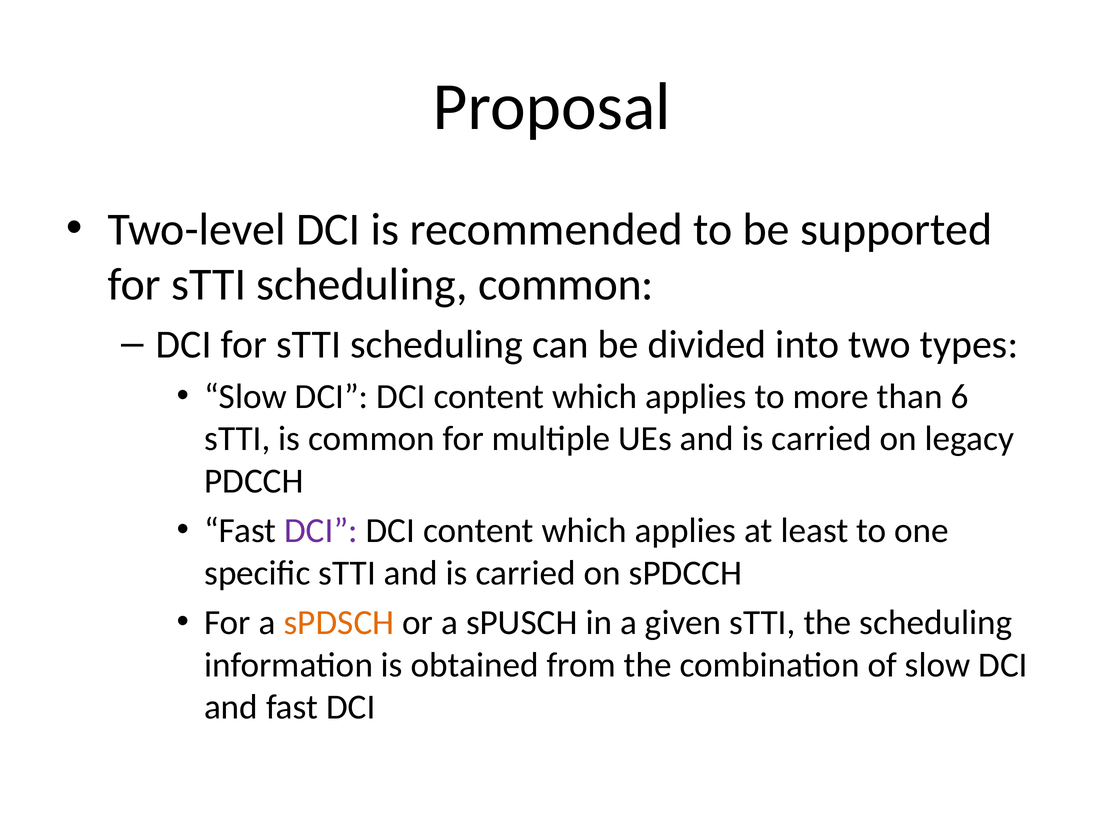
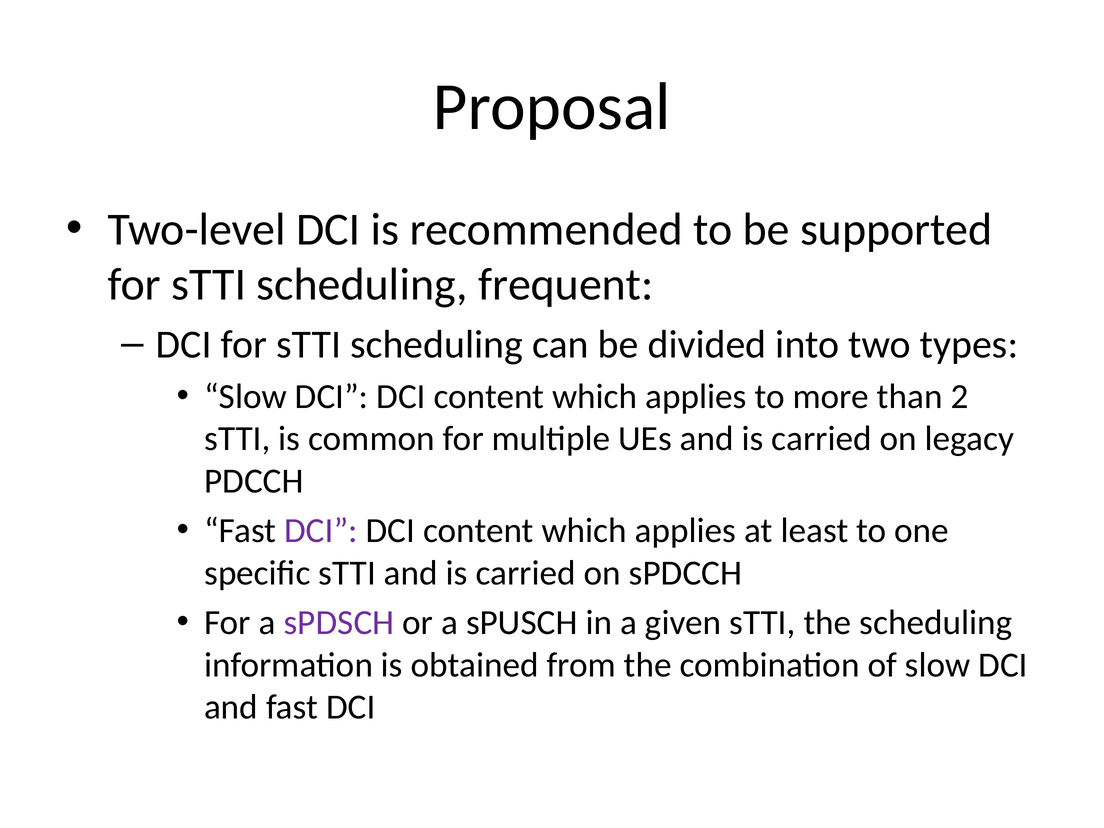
scheduling common: common -> frequent (566, 285)
6: 6 -> 2 (959, 396)
sPDSCH colour: orange -> purple (339, 623)
